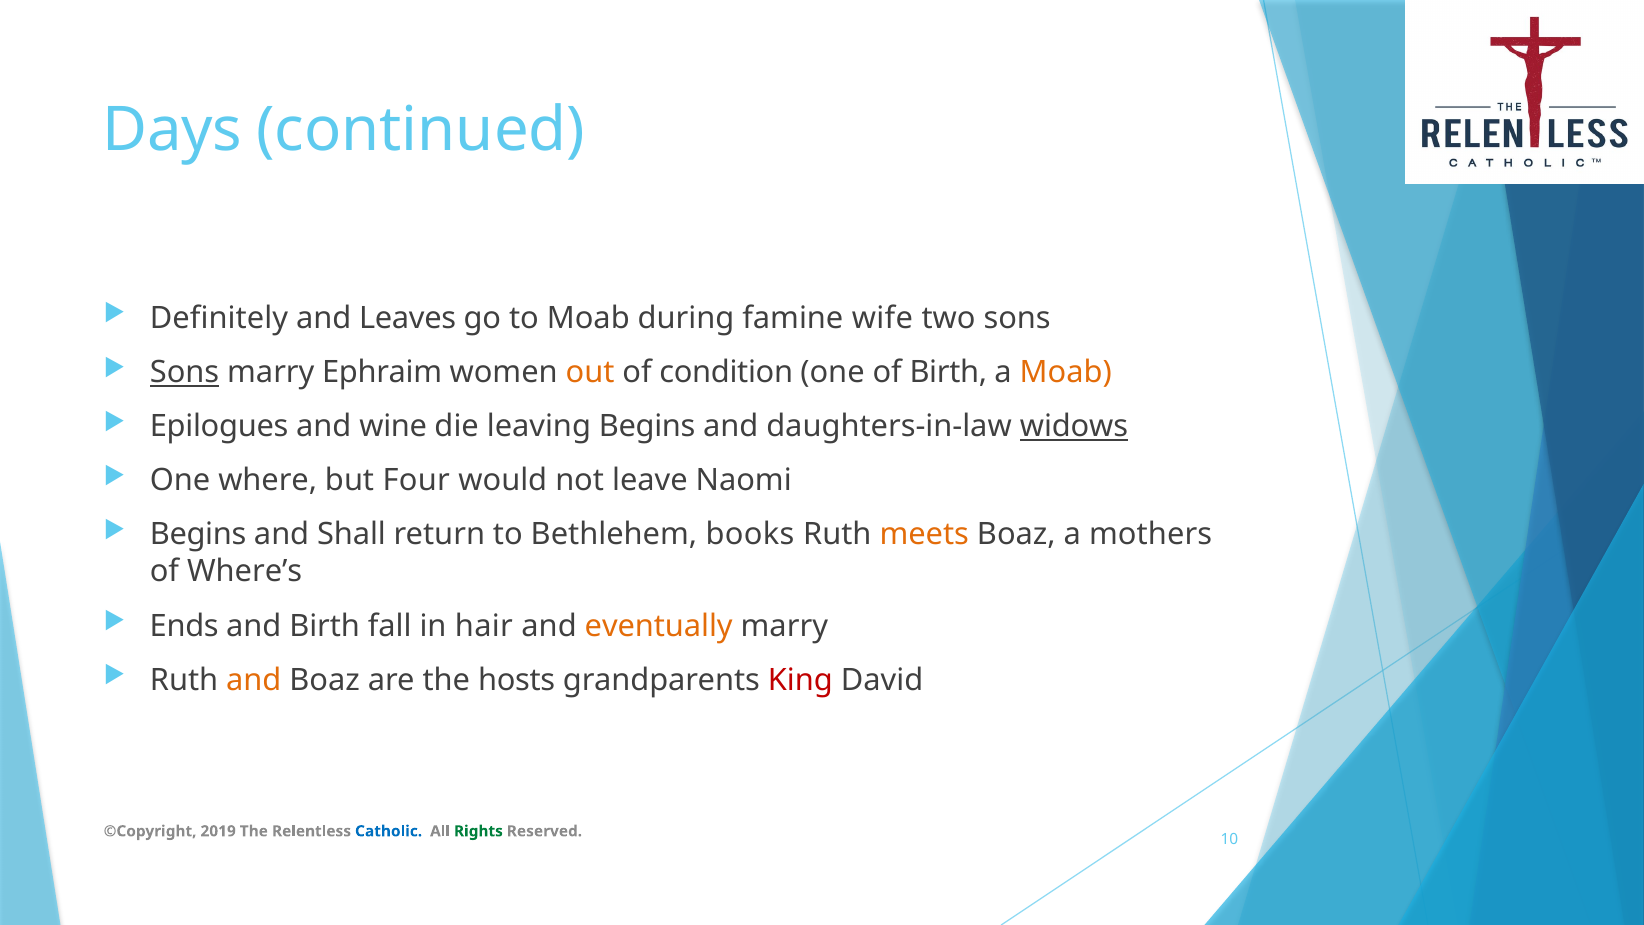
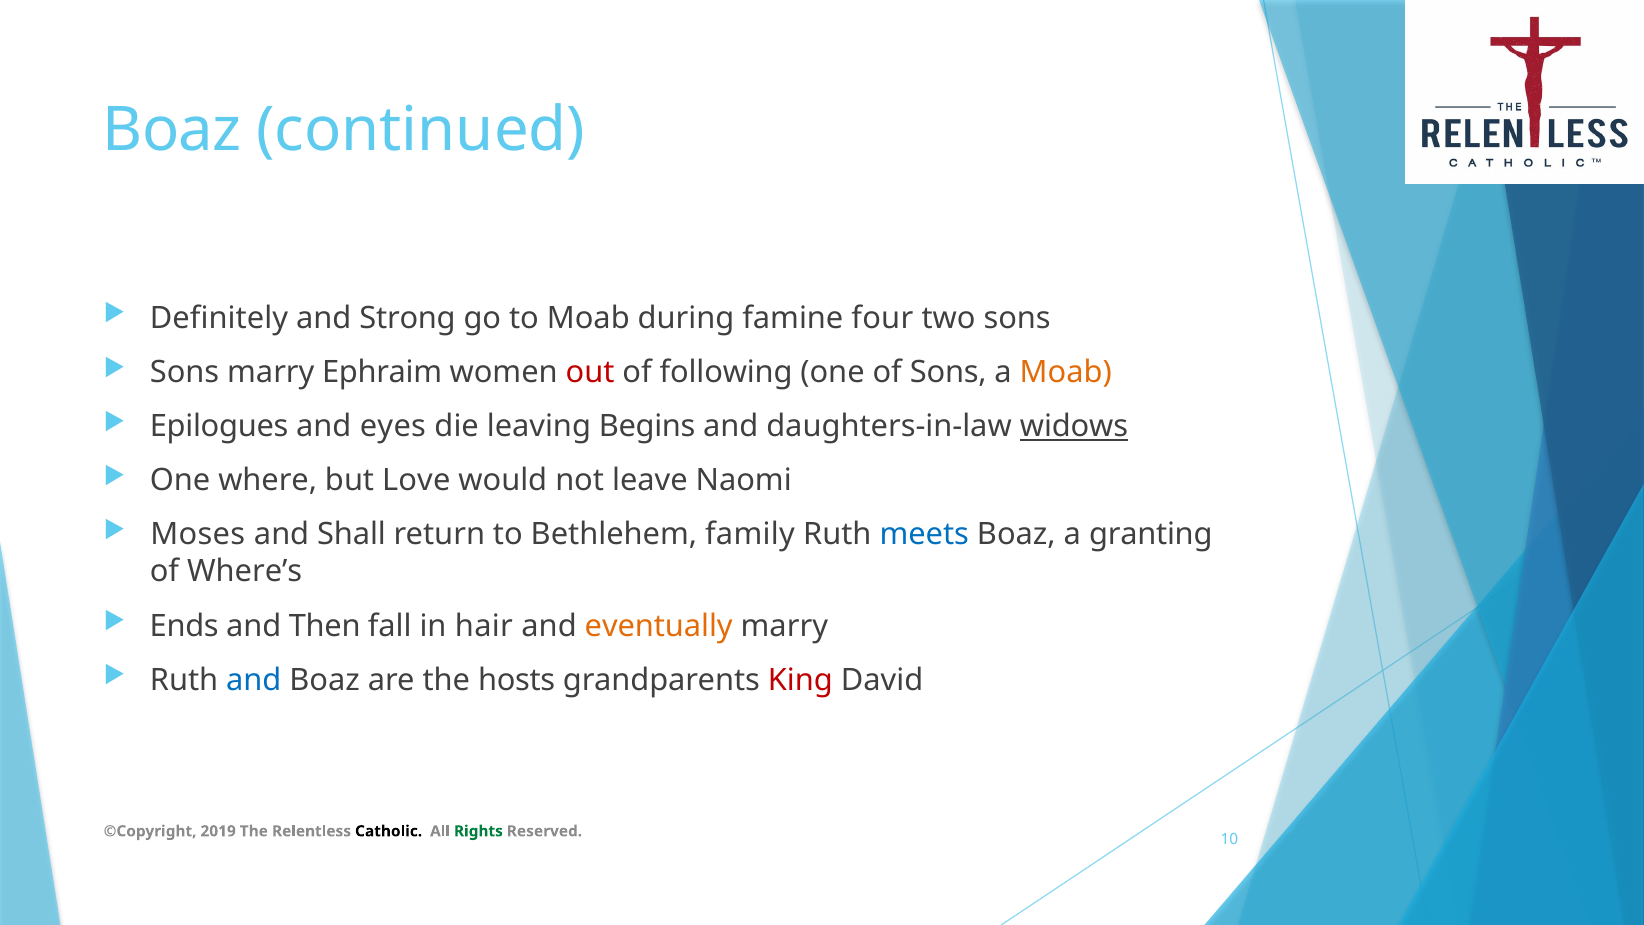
Days: Days -> Boaz (172, 130)
Leaves: Leaves -> Strong (408, 318)
wife: wife -> four (882, 318)
Sons underline: present -> none (185, 372)
out colour: orange -> red (590, 372)
condition: condition -> following (726, 372)
of Birth: Birth -> Sons (948, 372)
wine: wine -> eyes (393, 426)
Four: Four -> Love (416, 481)
Begins: Begins -> Moses (198, 535)
books: books -> family (750, 535)
meets colour: orange -> blue (924, 535)
mothers: mothers -> granting (1151, 535)
and Birth: Birth -> Then (325, 626)
and colour: orange -> blue (254, 680)
Catholic colour: blue -> black (389, 831)
